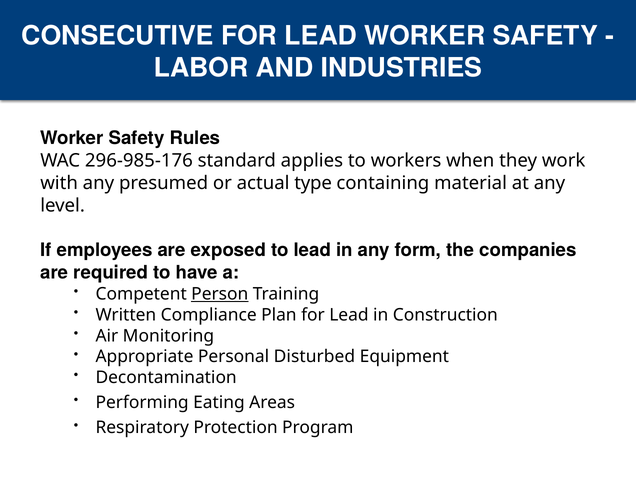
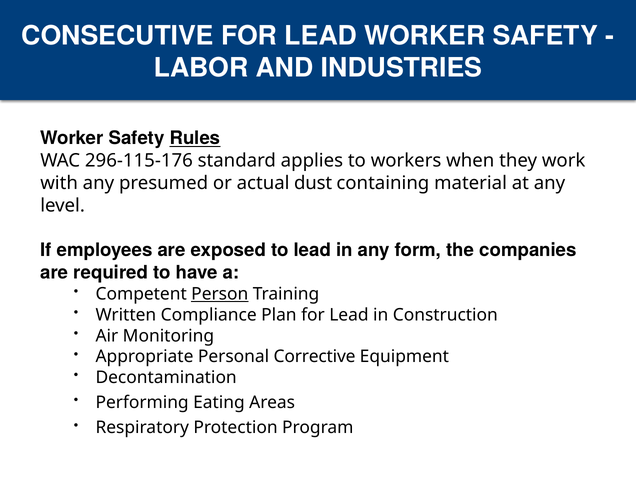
Rules underline: none -> present (195, 138)
296-985-176: 296-985-176 -> 296-115-176 (139, 161)
type: type -> dust (313, 183)
Disturbed: Disturbed -> Corrective (315, 357)
